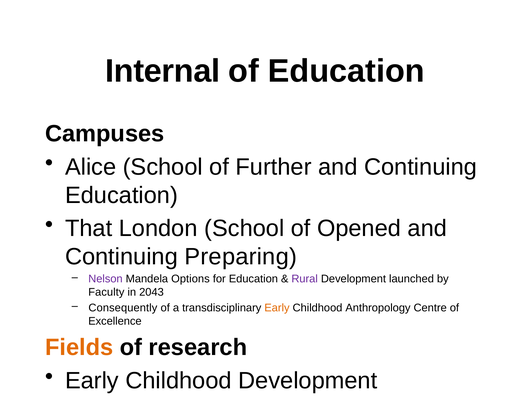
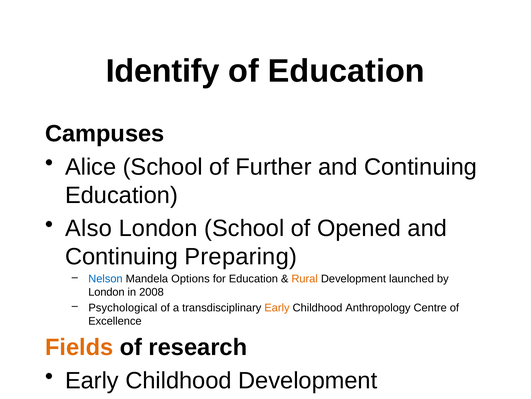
Internal: Internal -> Identify (163, 71)
That: That -> Also (89, 228)
Nelson colour: purple -> blue (105, 278)
Rural colour: purple -> orange (305, 278)
Faculty: Faculty -> London (106, 292)
2043: 2043 -> 2008 (151, 292)
Consequently: Consequently -> Psychological (123, 307)
